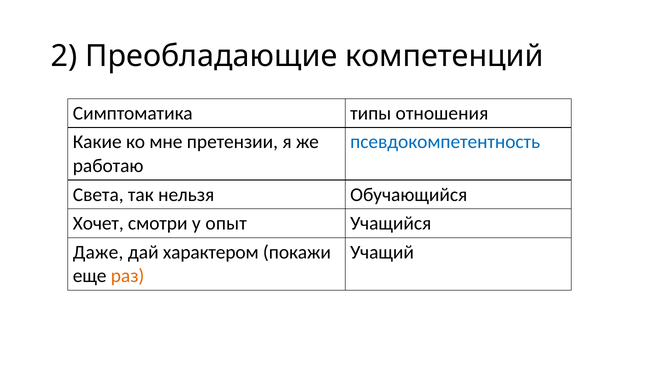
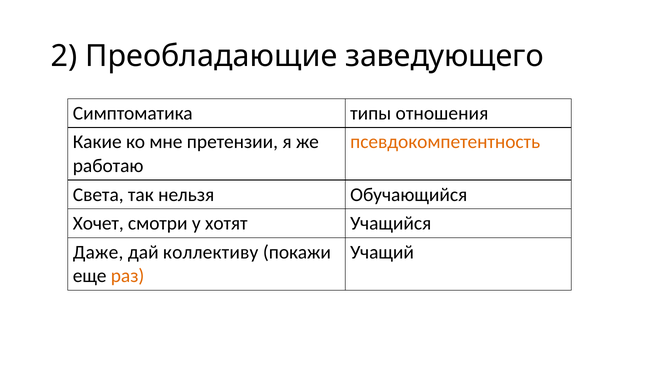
компетенций: компетенций -> заведующего (444, 56)
псевдокомпетентность colour: blue -> orange (445, 142)
опыт: опыт -> хотят (226, 223)
характером: характером -> коллективу (211, 252)
